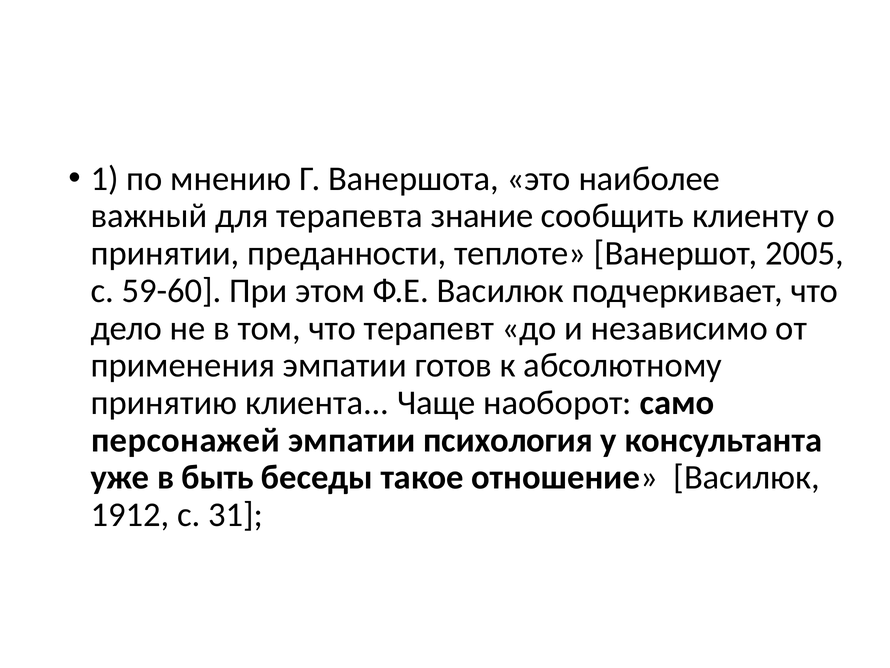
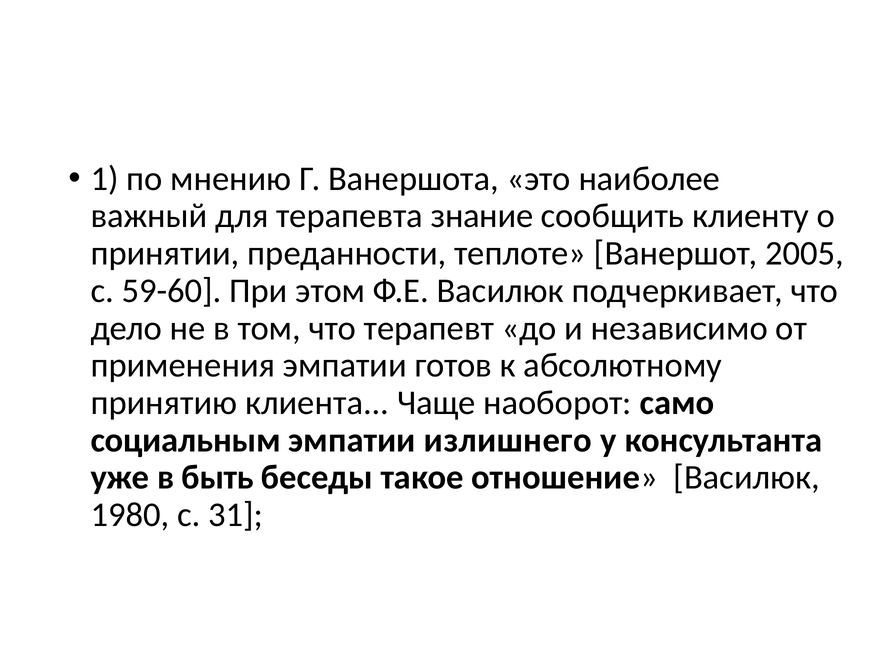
персонажей: персонажей -> социальным (186, 440)
психология: психология -> излишнего (508, 440)
1912: 1912 -> 1980 (130, 514)
